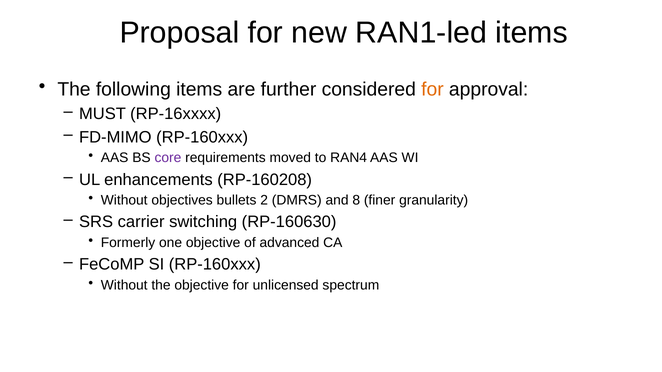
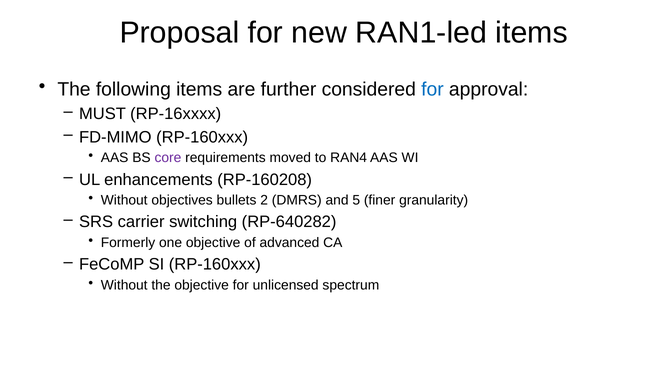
for colour: orange -> blue (432, 89)
8: 8 -> 5 (356, 200)
RP-160630: RP-160630 -> RP-640282 (289, 222)
